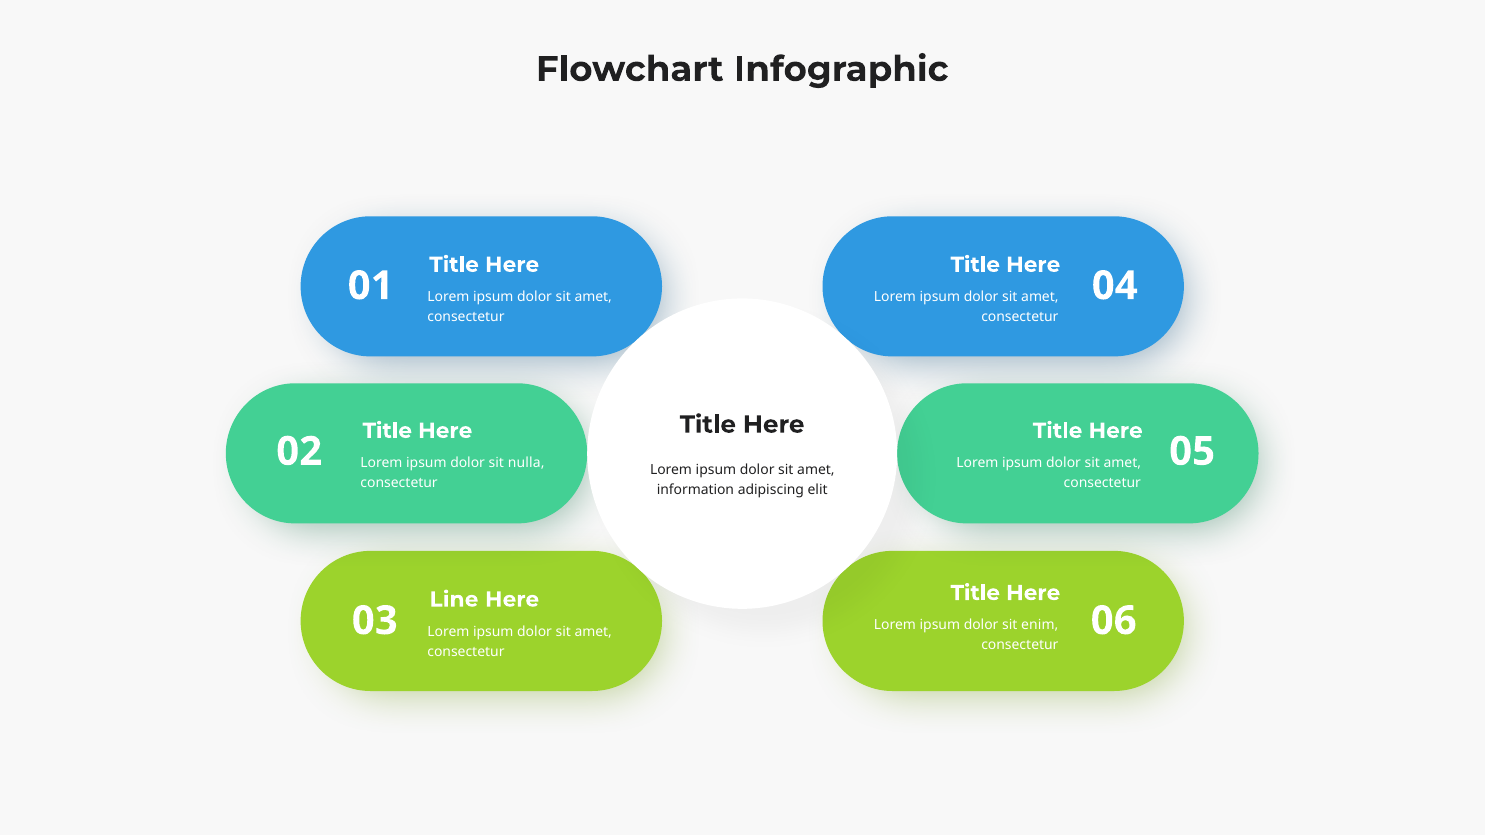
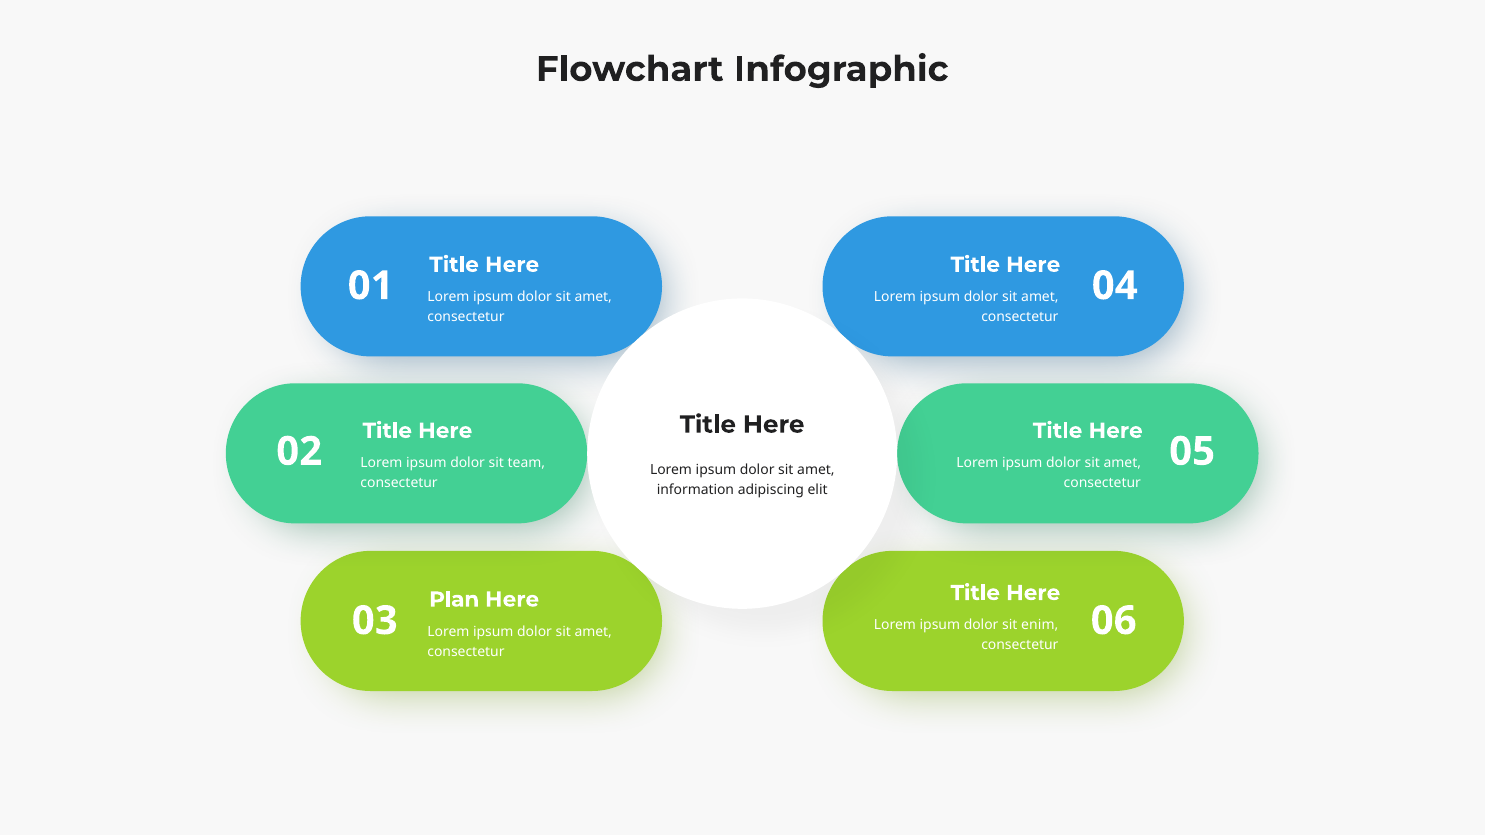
nulla: nulla -> team (526, 463)
Line: Line -> Plan (454, 600)
